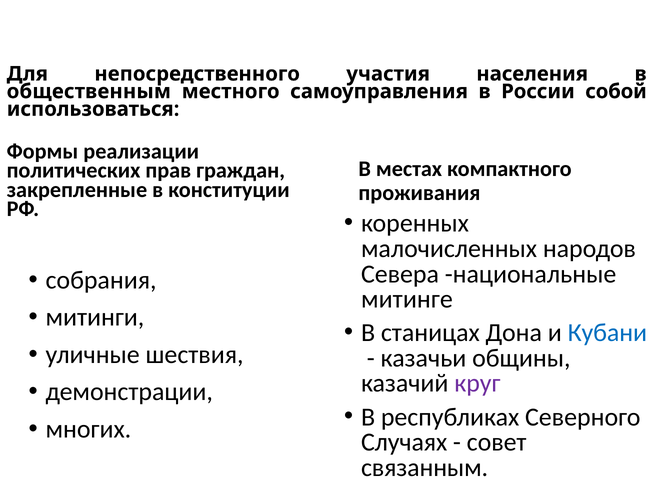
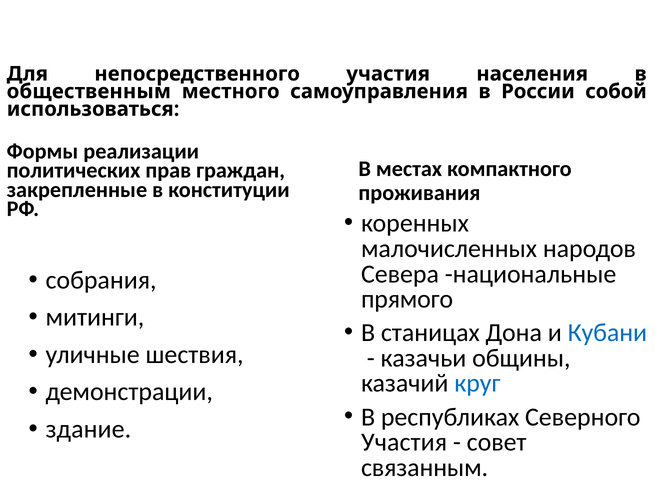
митинге: митинге -> прямого (407, 299)
круг colour: purple -> blue (477, 383)
многих: многих -> здание (88, 428)
Случаях: Случаях -> Участия (404, 442)
